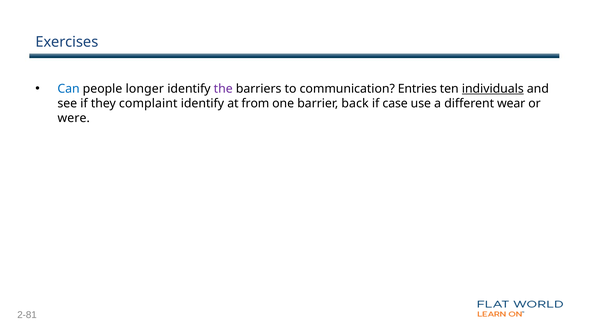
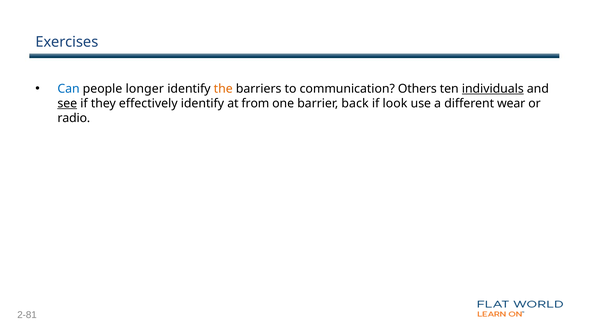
the colour: purple -> orange (223, 89)
Entries: Entries -> Others (417, 89)
see underline: none -> present (67, 103)
complaint: complaint -> effectively (148, 103)
case: case -> look (395, 103)
were: were -> radio (74, 118)
